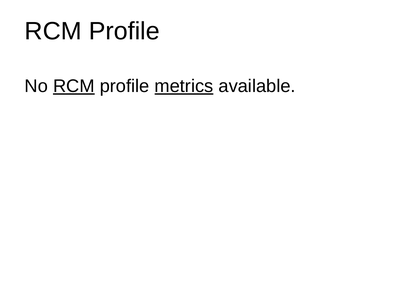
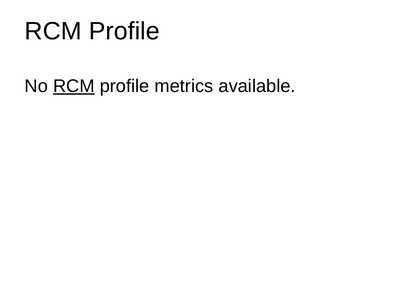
metrics underline: present -> none (184, 86)
